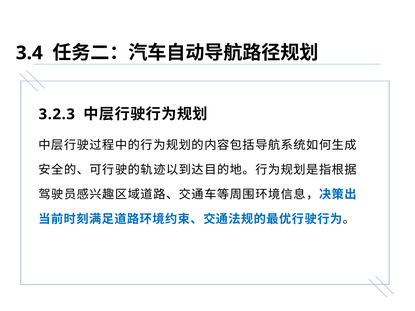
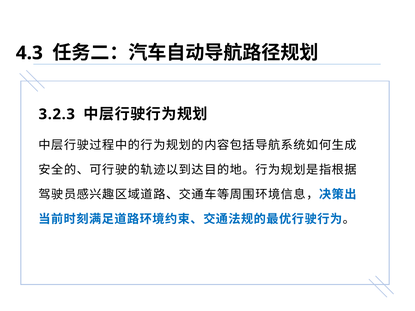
3.4: 3.4 -> 4.3 (29, 53)
